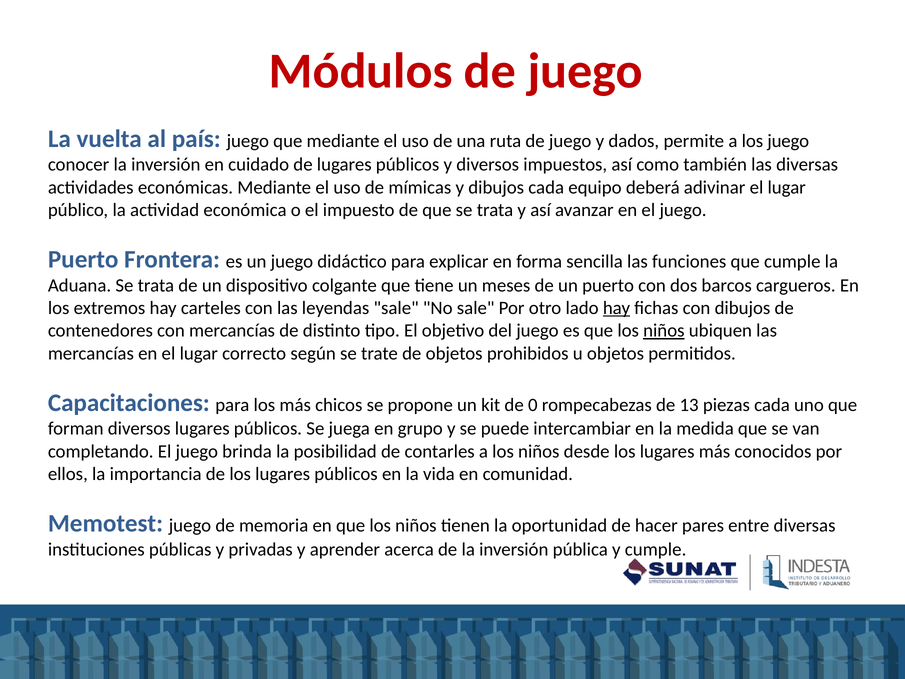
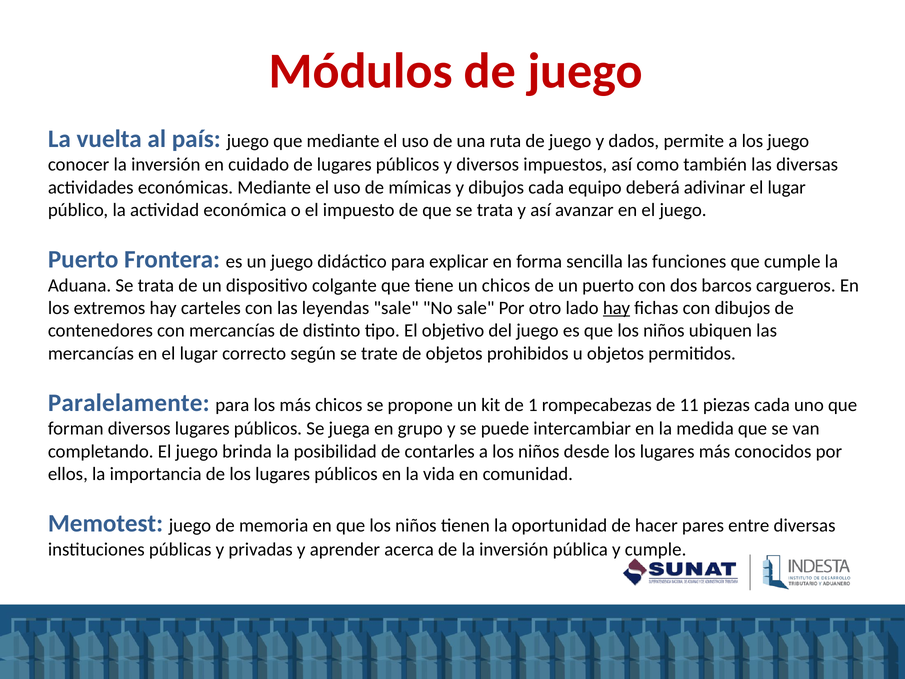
un meses: meses -> chicos (506, 285)
niños underline: present -> none (664, 331)
Capacitaciones: Capacitaciones -> Paralelamente (129, 403)
0: 0 -> 1 (533, 405)
13: 13 -> 11 (689, 405)
